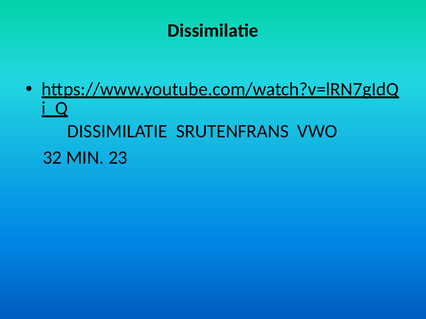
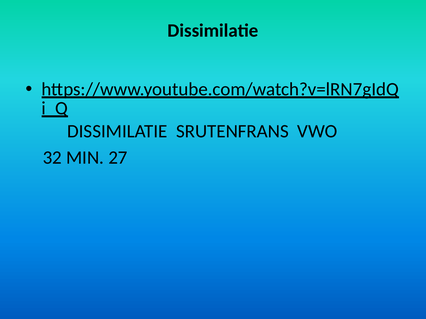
23: 23 -> 27 (118, 158)
